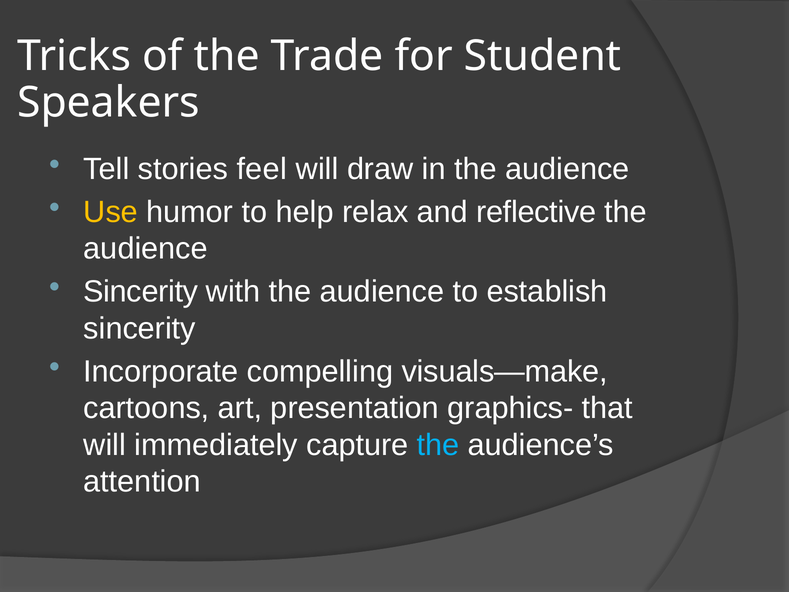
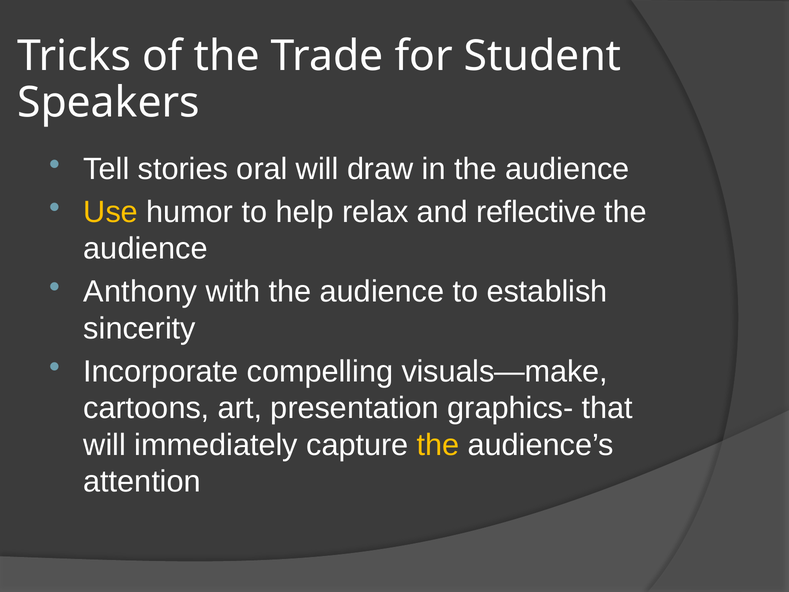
feel: feel -> oral (262, 169)
Sincerity: Sincerity -> Anthony (140, 292)
the colour: light blue -> yellow (438, 445)
